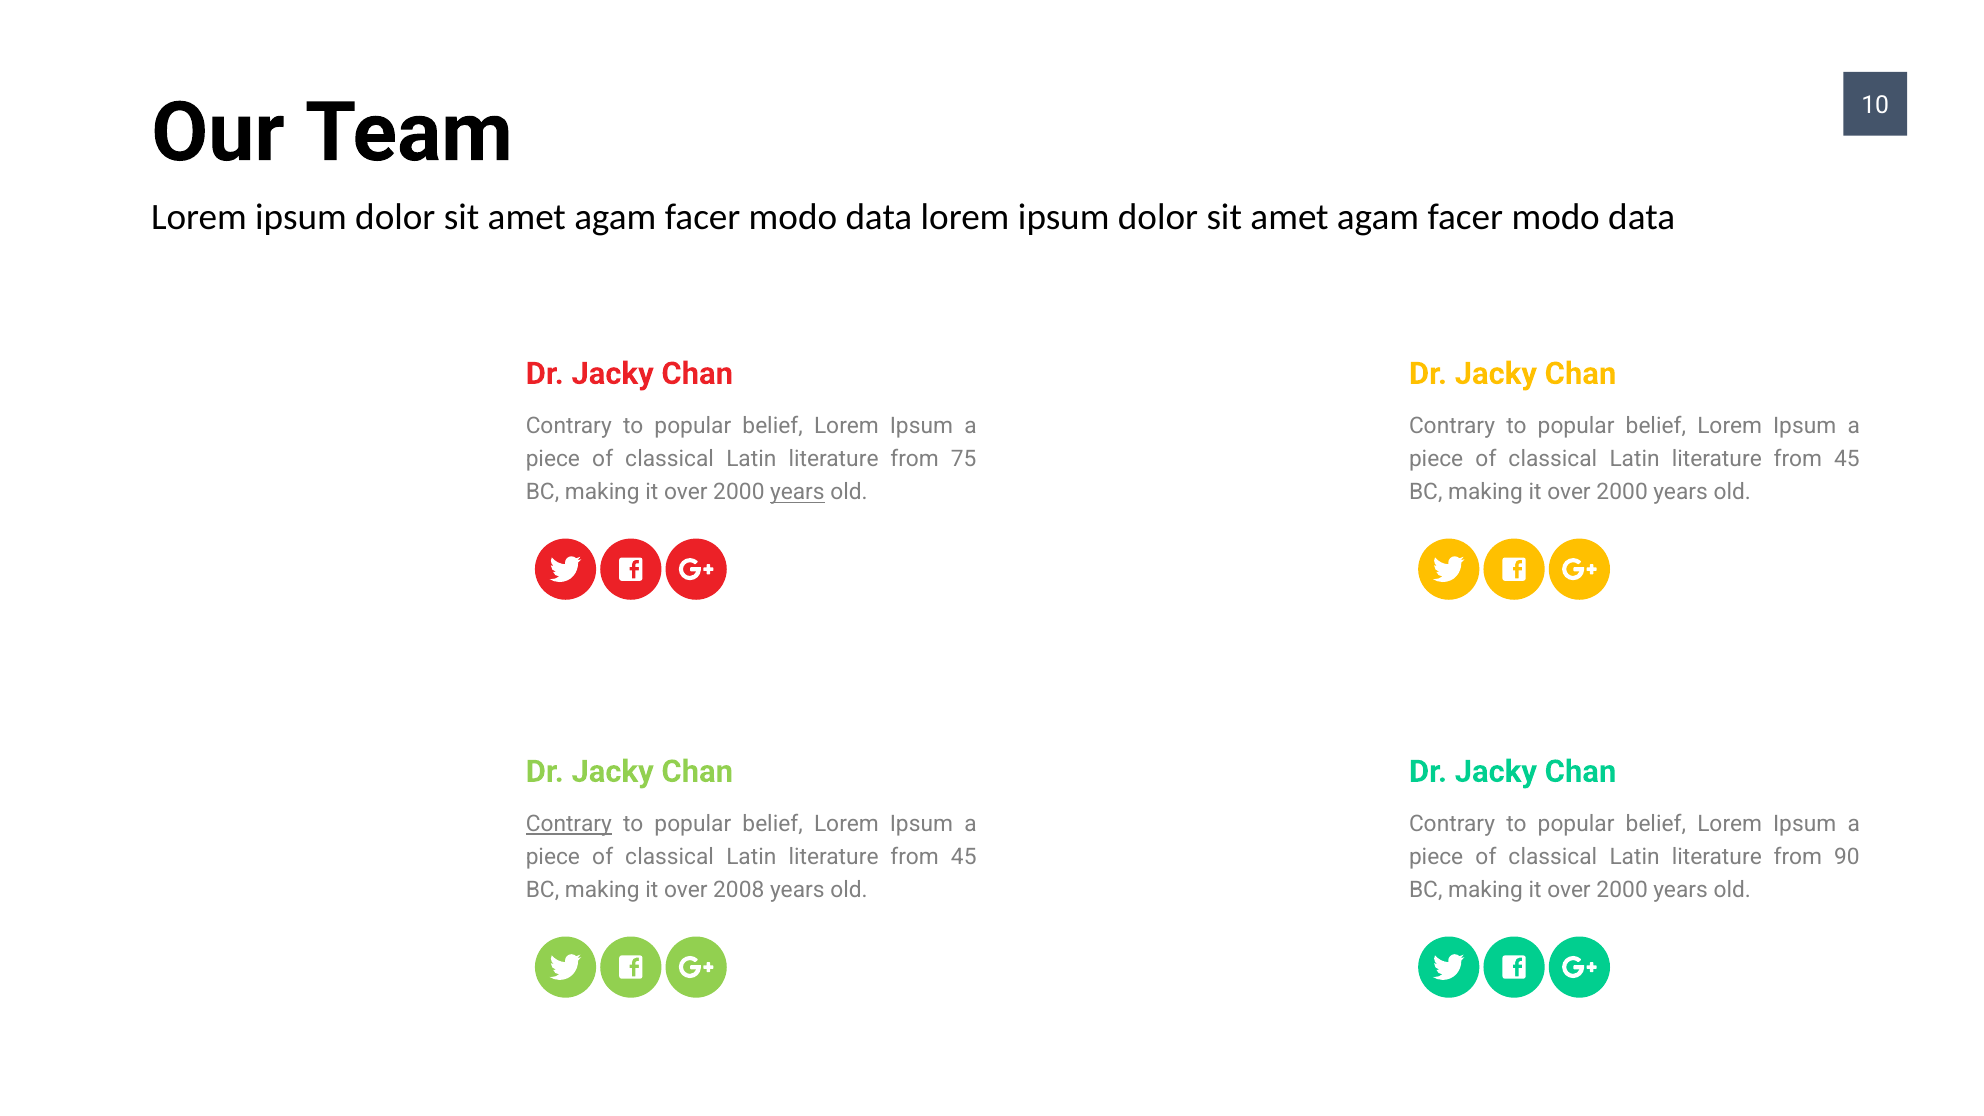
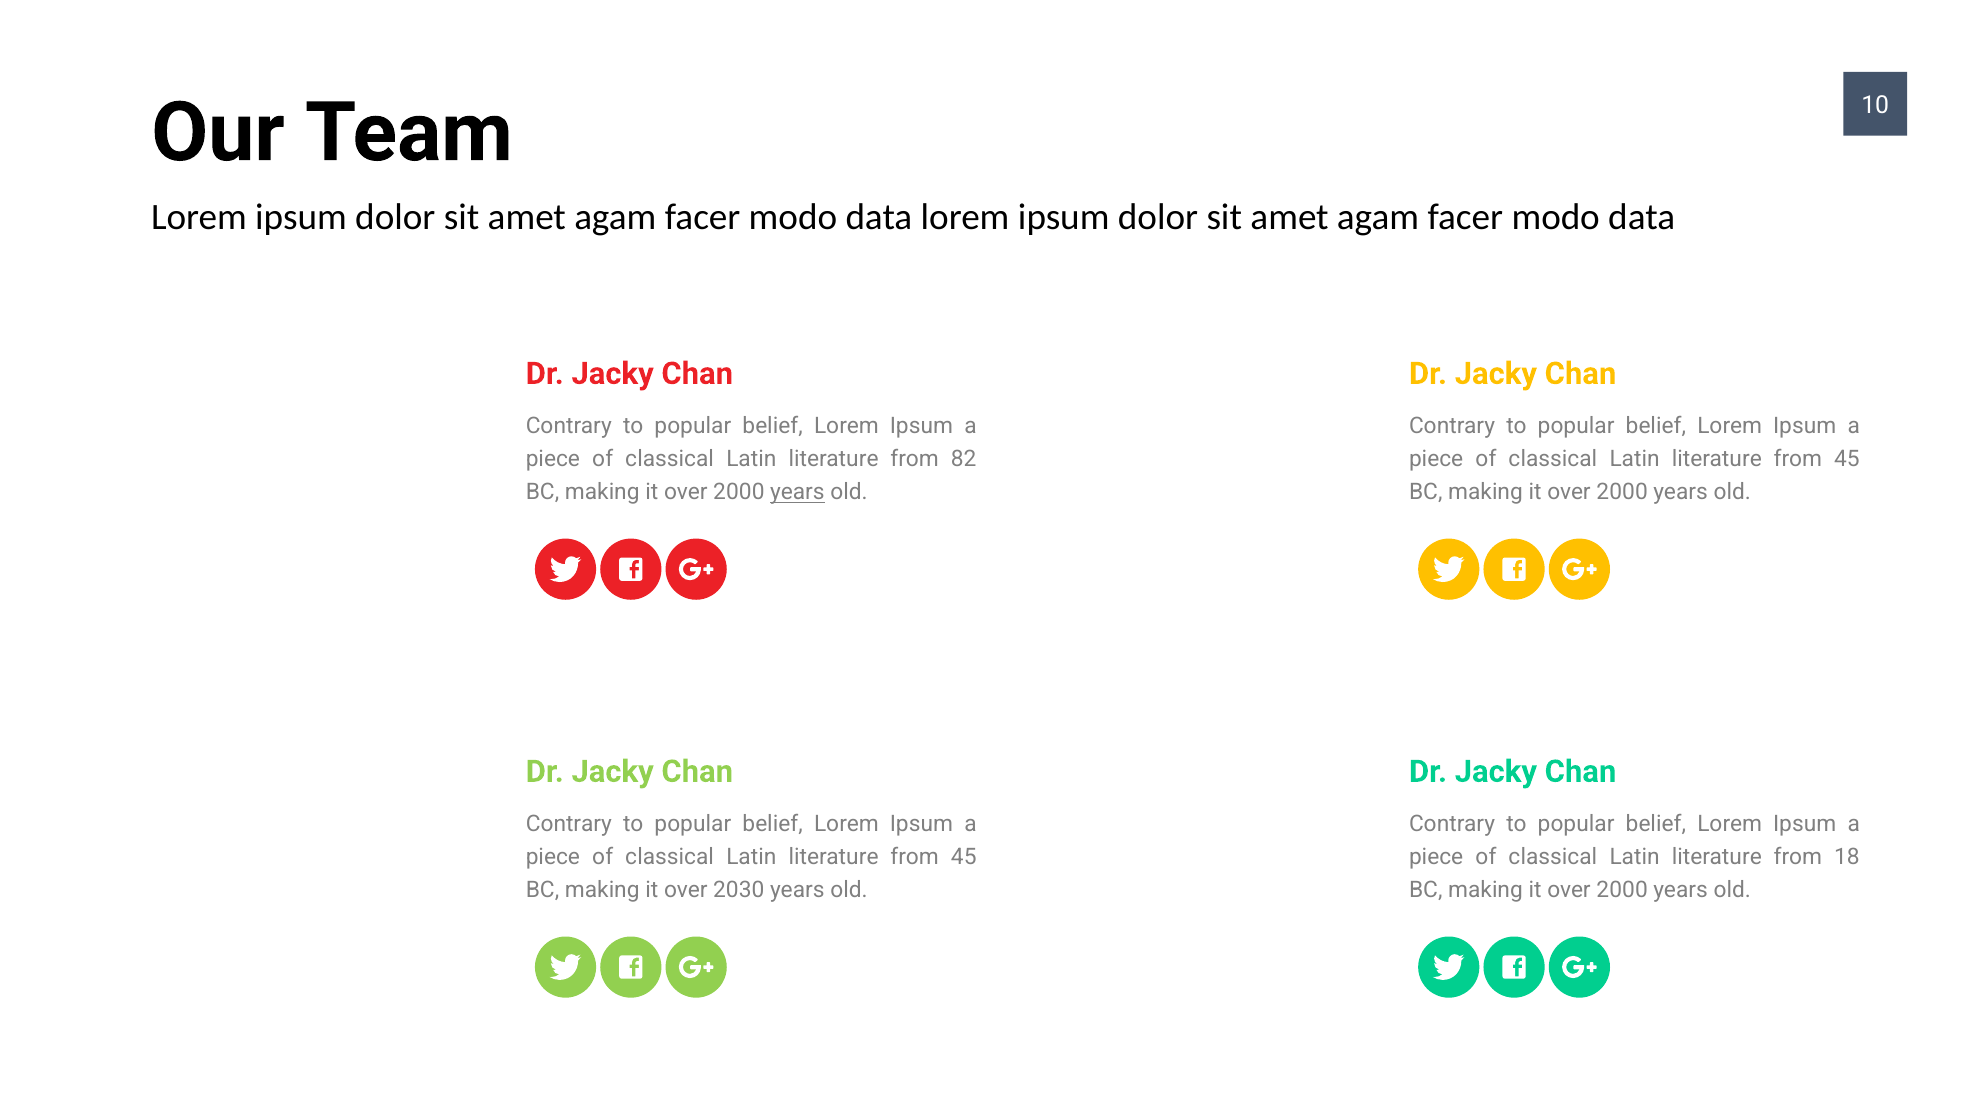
75: 75 -> 82 (964, 459)
Contrary underline: present -> none (569, 824)
90: 90 -> 18 (1847, 857)
2008: 2008 -> 2030 (739, 890)
